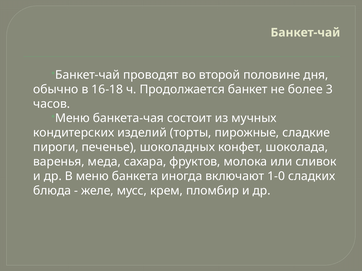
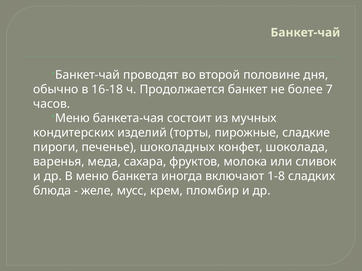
3: 3 -> 7 (329, 90)
1-0: 1-0 -> 1-8 (276, 176)
